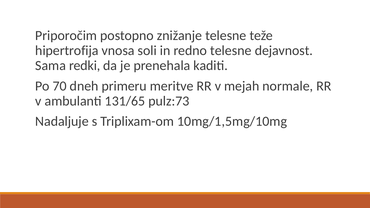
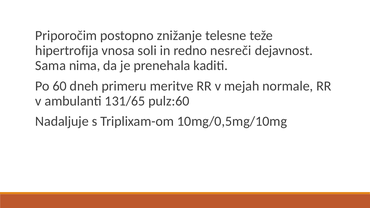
redno telesne: telesne -> nesreči (231, 51)
redki: redki -> nima (85, 66)
70: 70 -> 60 (60, 86)
pulz:73: pulz:73 -> pulz:60 (169, 101)
10mg/1,5mg/10mg: 10mg/1,5mg/10mg -> 10mg/0,5mg/10mg (232, 121)
